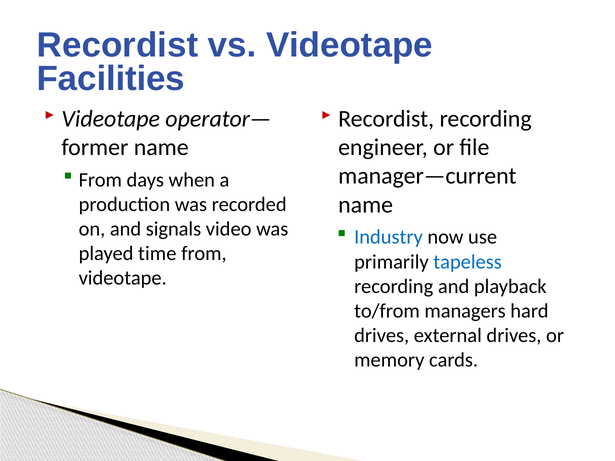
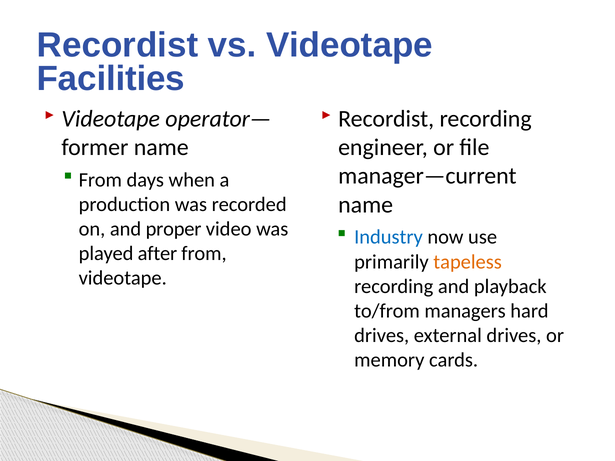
signals: signals -> proper (174, 229)
time: time -> after (157, 254)
tapeless colour: blue -> orange (468, 262)
